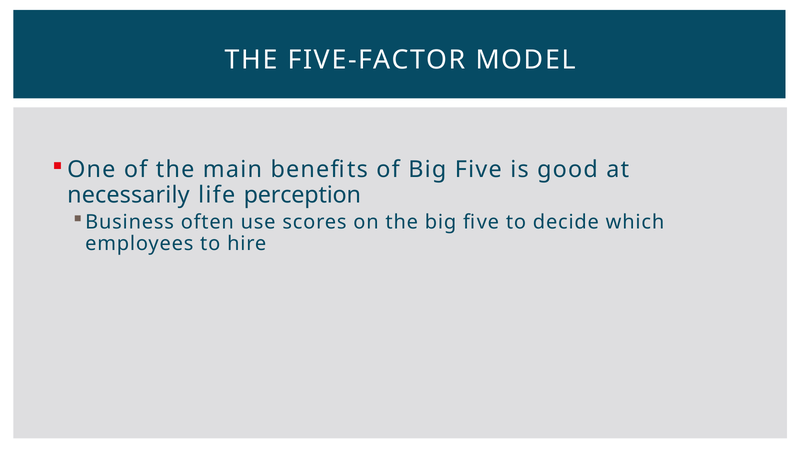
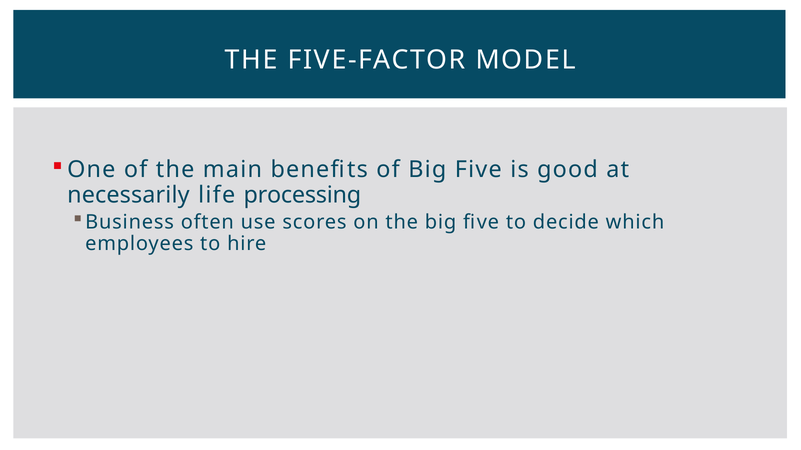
perception: perception -> processing (302, 195)
